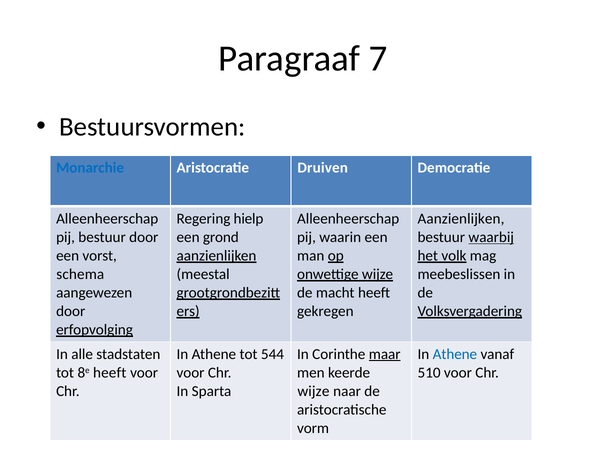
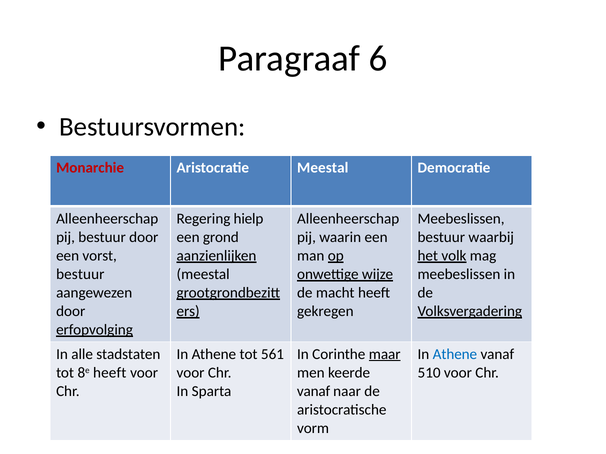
7: 7 -> 6 (378, 59)
Monarchie colour: blue -> red (90, 168)
Aristocratie Druiven: Druiven -> Meestal (323, 168)
Aanzienlijken: Aanzienlijken -> Meebeslissen (461, 219)
waarbij underline: present -> none (491, 238)
schema: schema -> bestuur (80, 275)
544: 544 -> 561 (272, 355)
wijze: wijze -> vanaf (314, 392)
